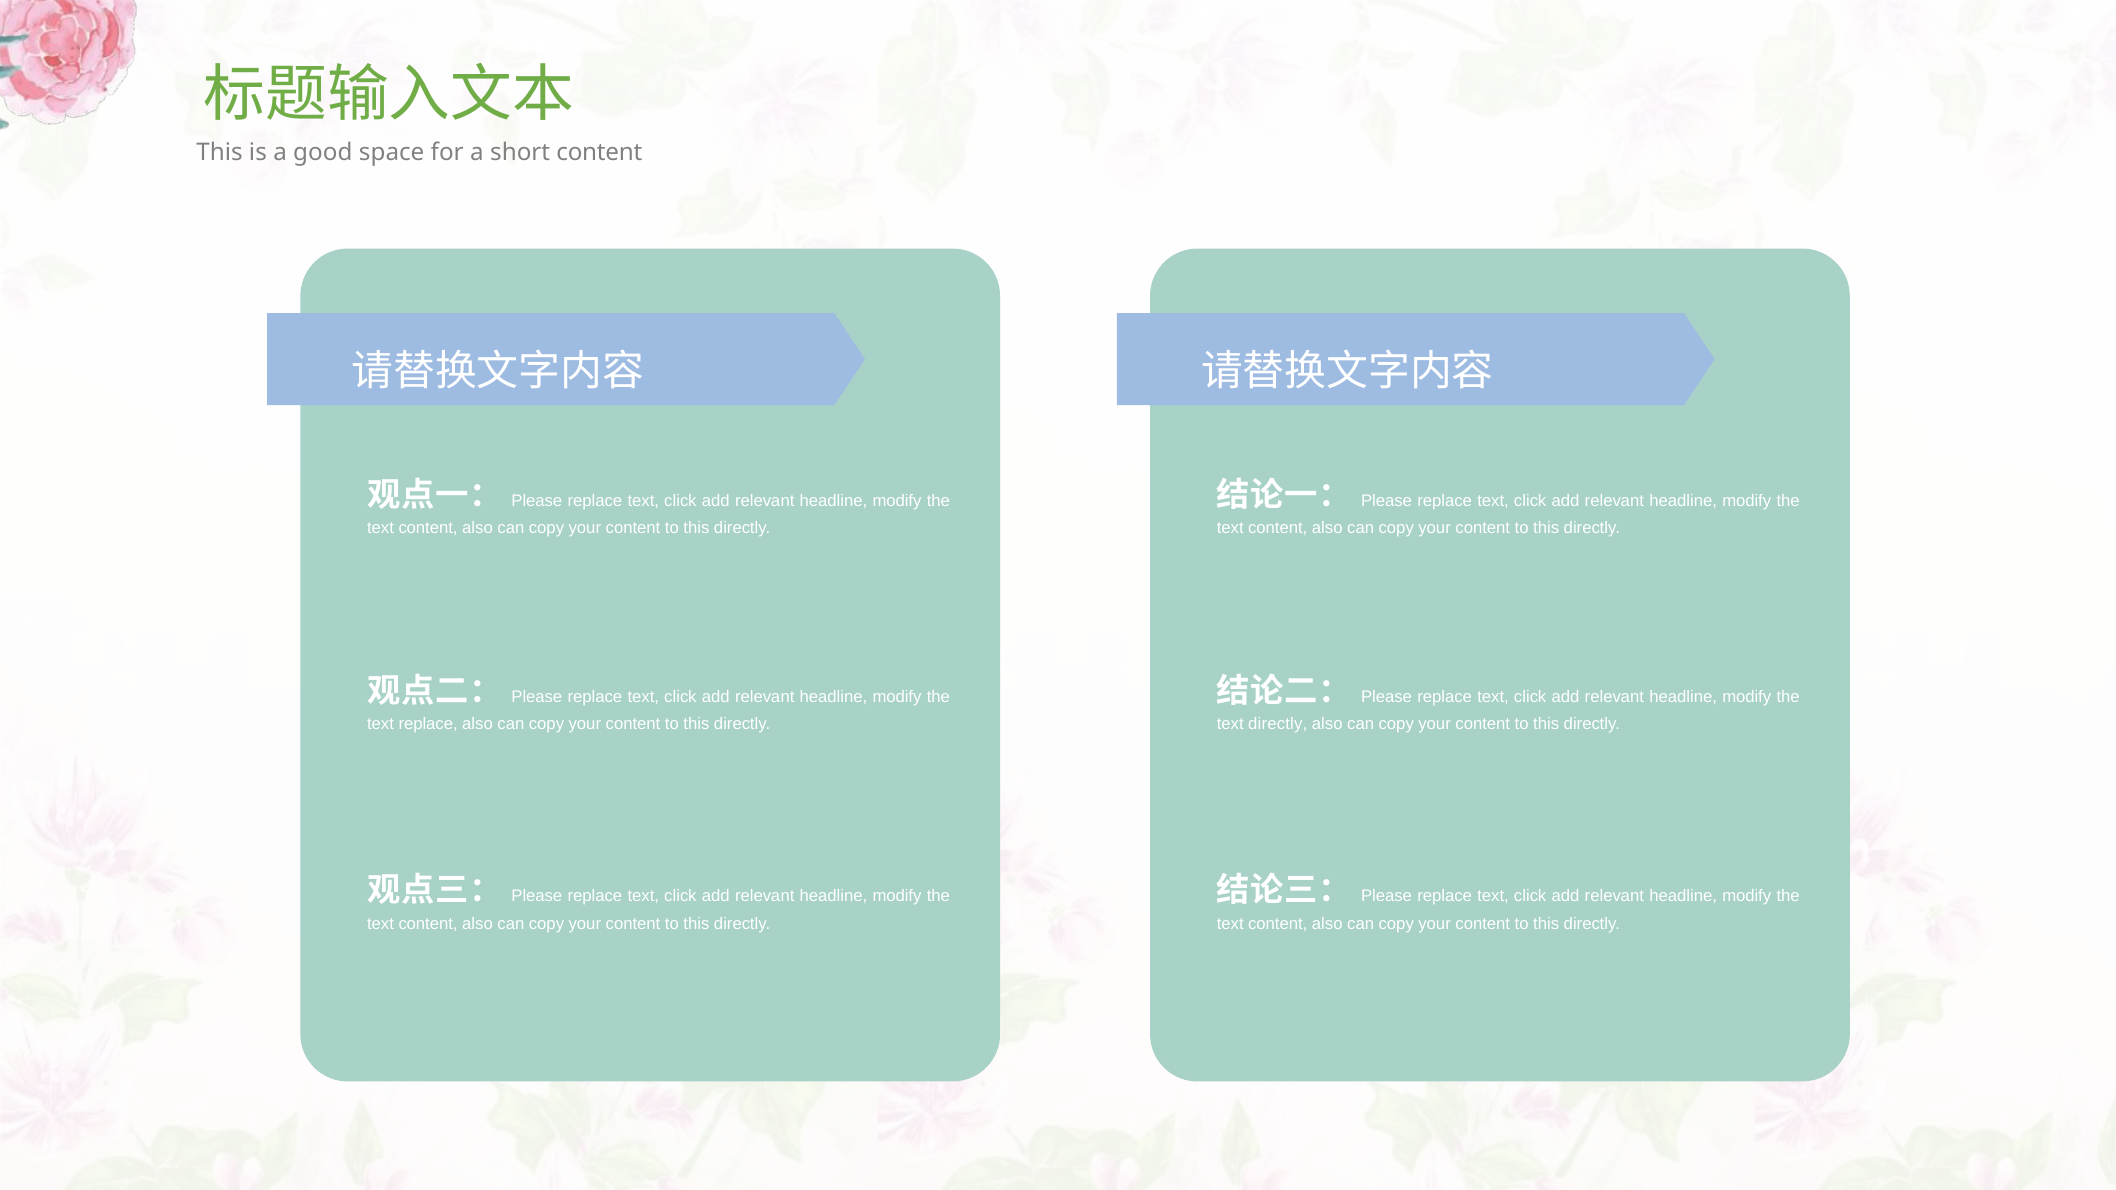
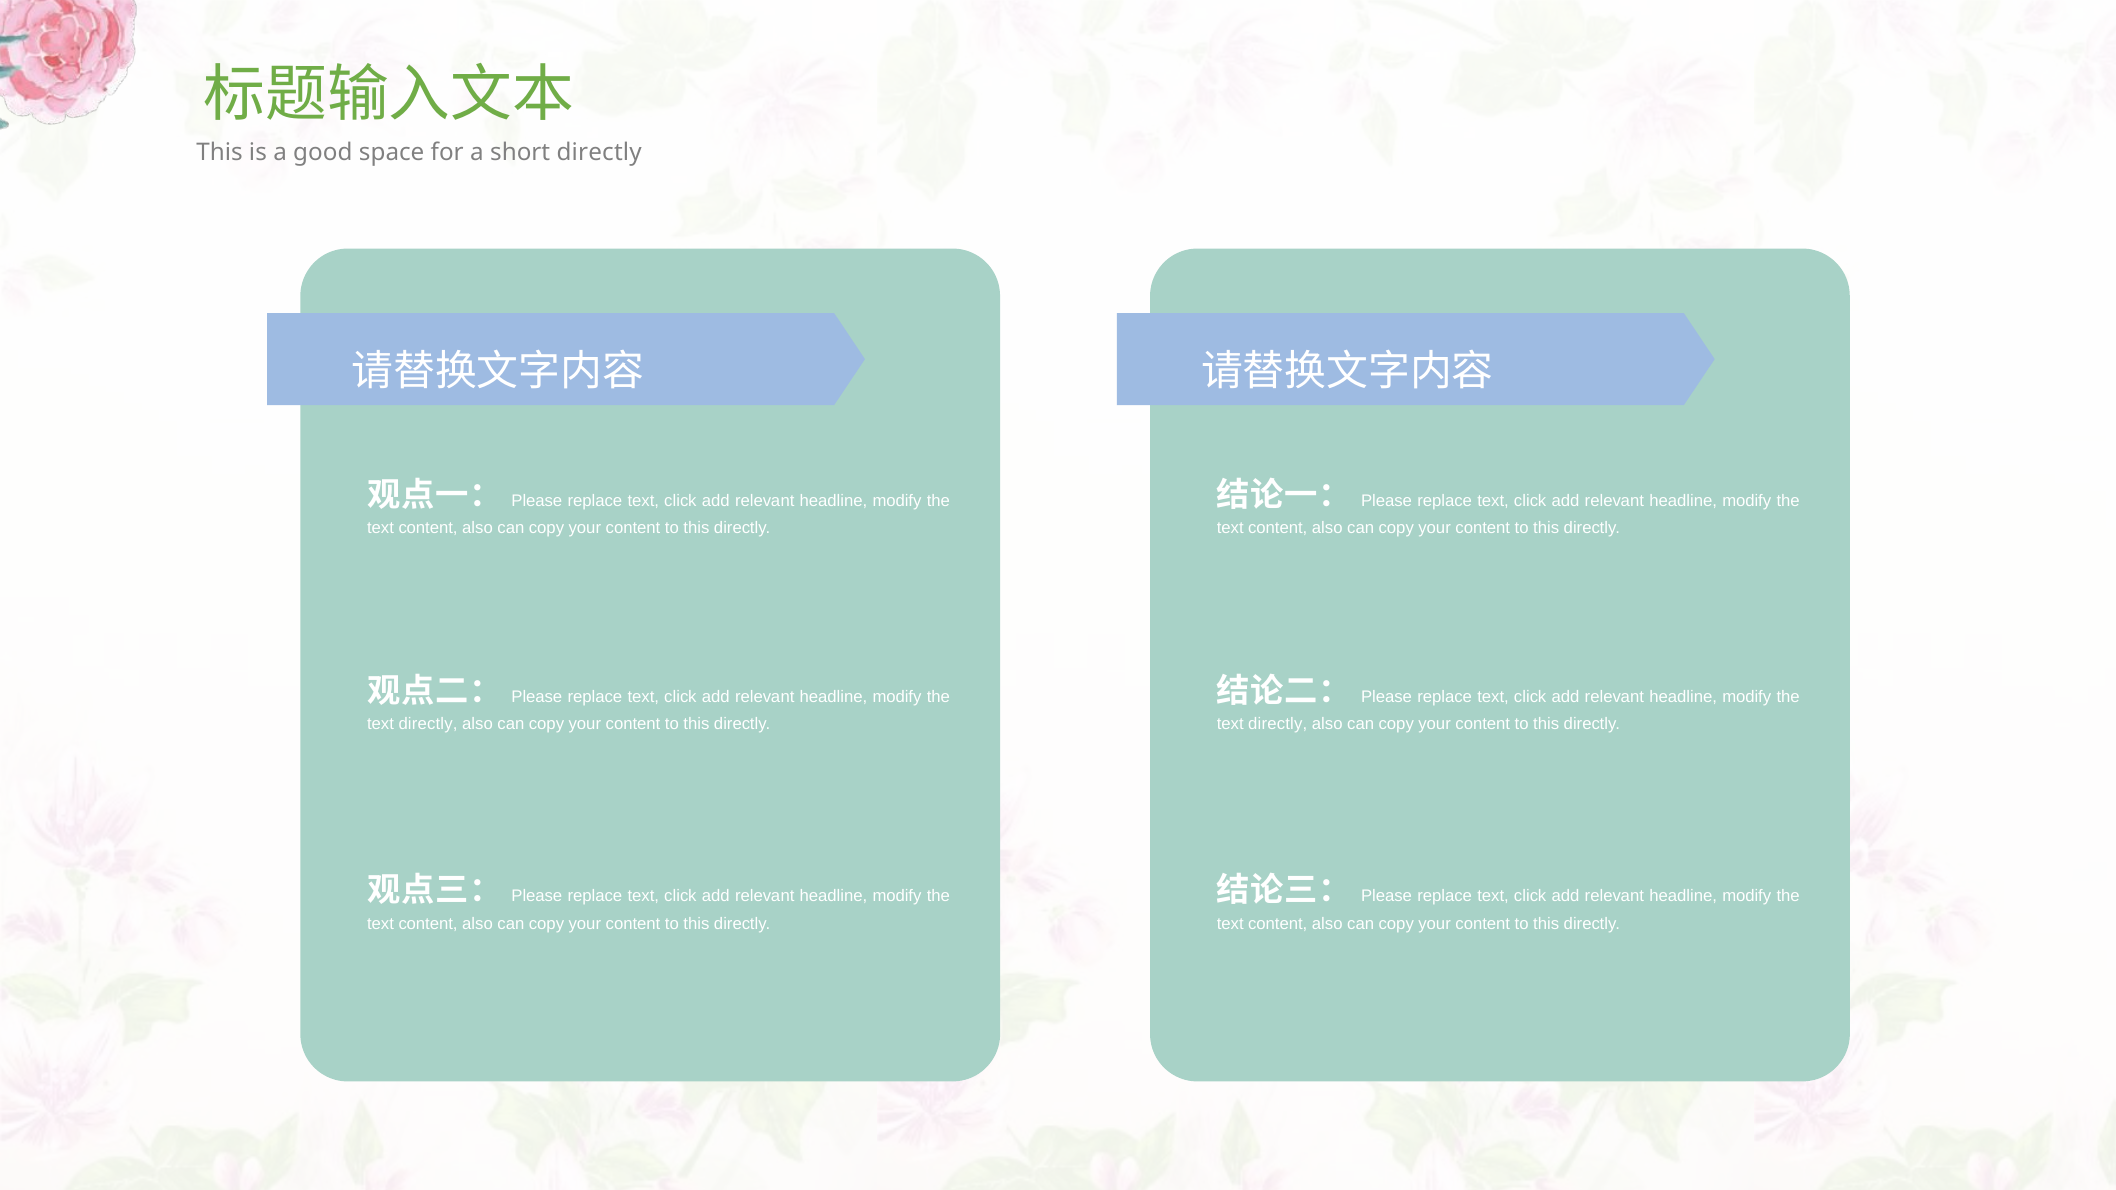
short content: content -> directly (599, 152)
replace: replace -> directly (428, 724)
